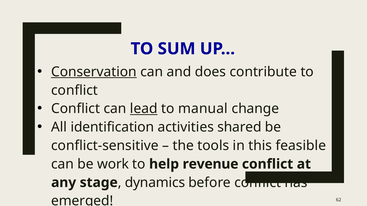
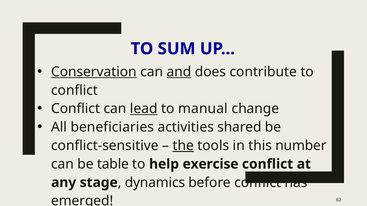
and underline: none -> present (179, 72)
identification: identification -> beneficiaries (112, 127)
the underline: none -> present (183, 146)
feasible: feasible -> number (301, 146)
work: work -> table (113, 164)
revenue: revenue -> exercise (211, 164)
